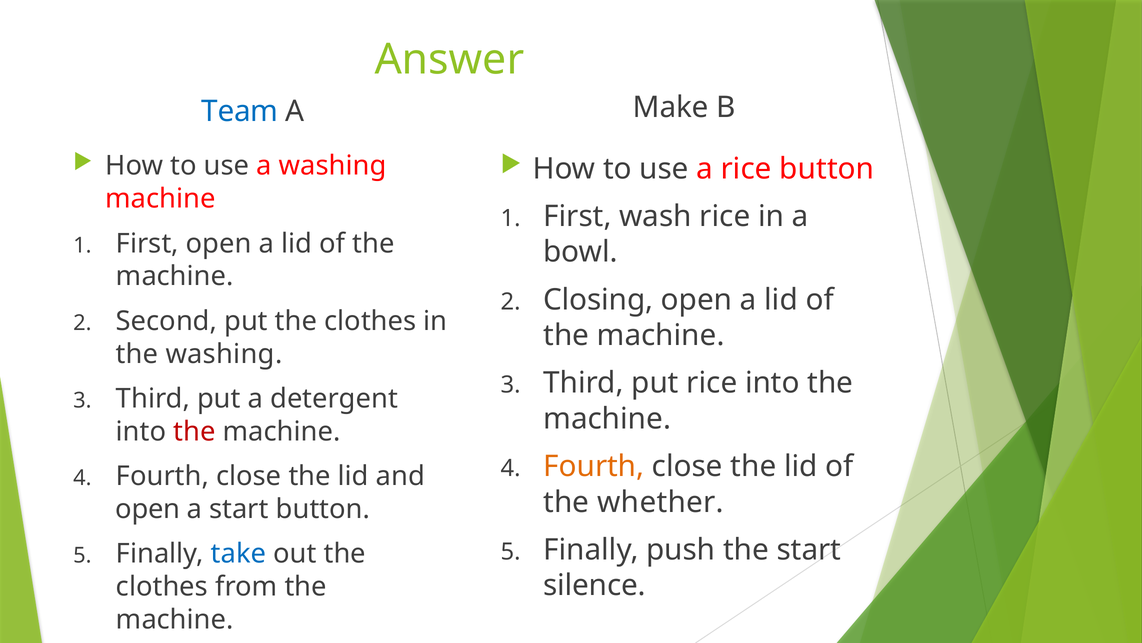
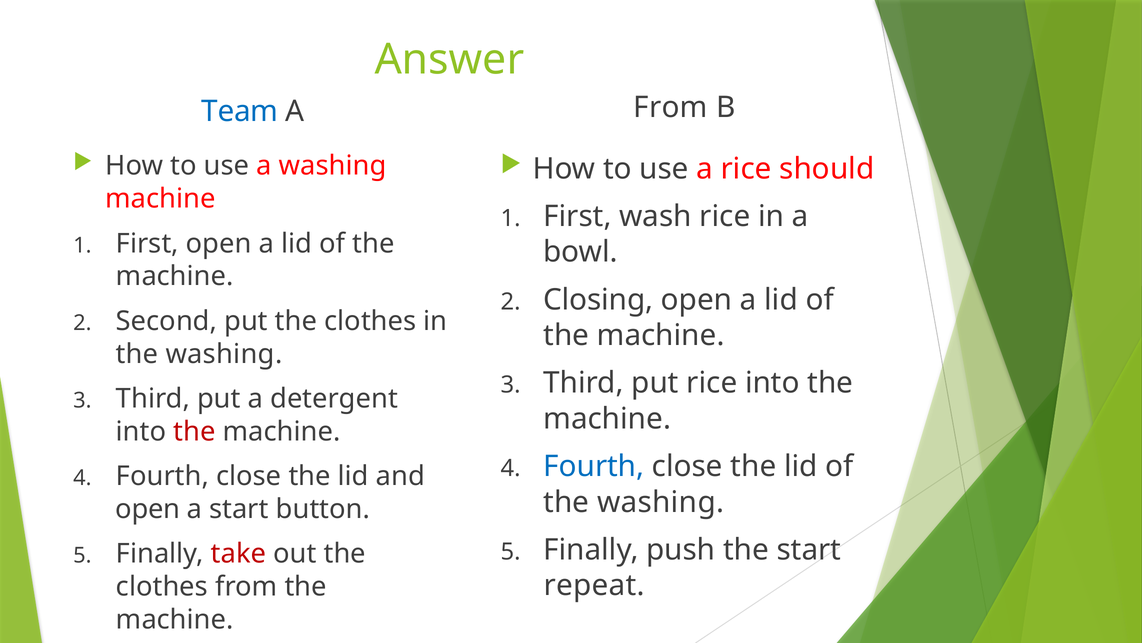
Make: Make -> From (671, 107)
rice button: button -> should (827, 169)
Fourth colour: orange -> blue (594, 466)
whether: whether -> washing (661, 502)
take colour: blue -> red (238, 553)
silence: silence -> repeat (594, 585)
